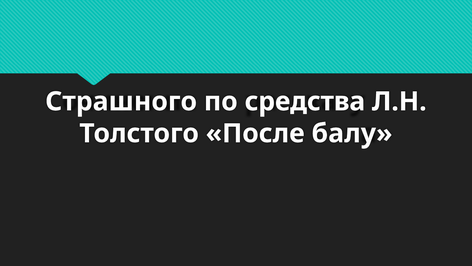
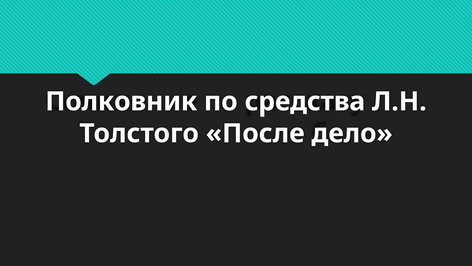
Страшного: Страшного -> Полковник (121, 101)
балу: балу -> дело (352, 133)
